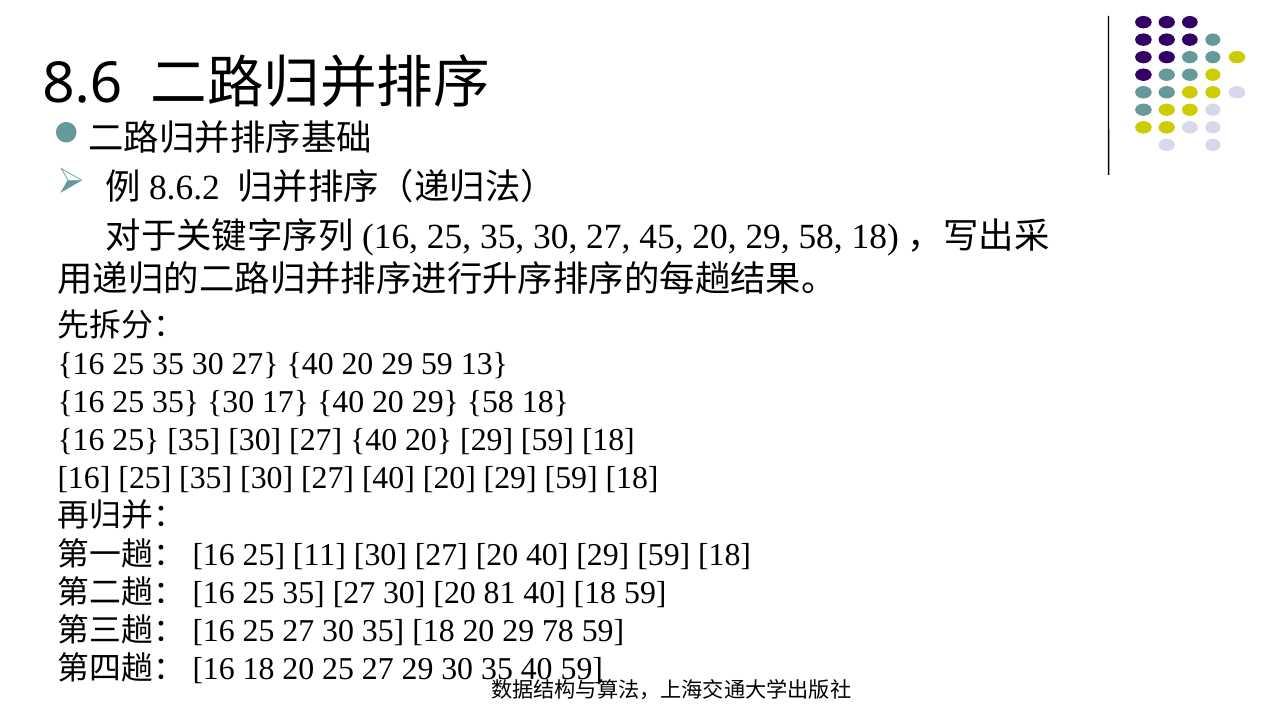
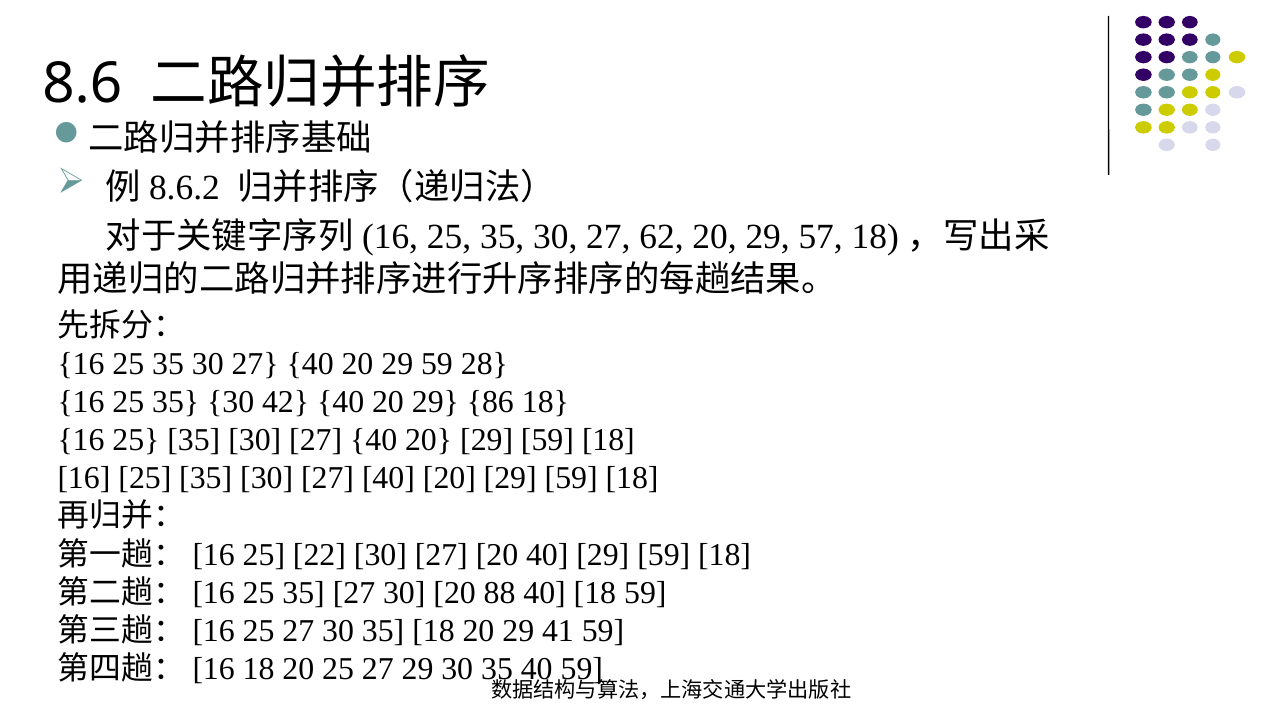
45: 45 -> 62 (661, 237)
58: 58 -> 57 (821, 237)
13: 13 -> 28 (484, 364)
17: 17 -> 42 (286, 402)
40 20 29 58: 58 -> 86 (490, 402)
11: 11 -> 22 (319, 555)
81: 81 -> 88 (500, 593)
78: 78 -> 41 (558, 631)
